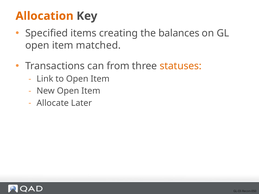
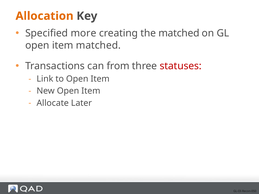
items: items -> more (84, 33)
the balances: balances -> matched (179, 33)
statuses colour: orange -> red (181, 66)
